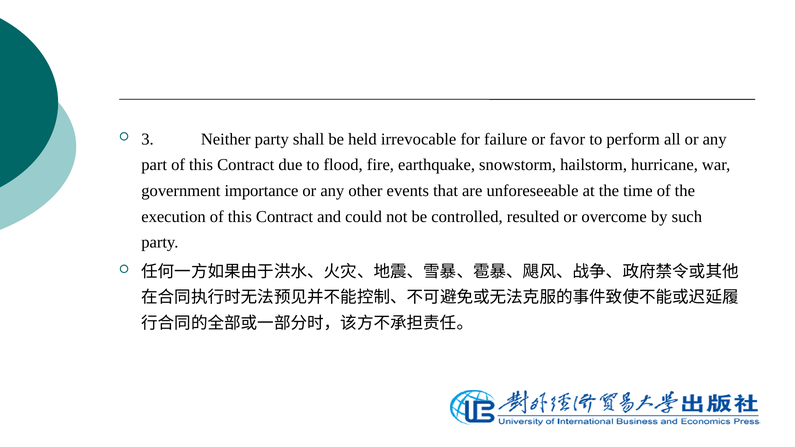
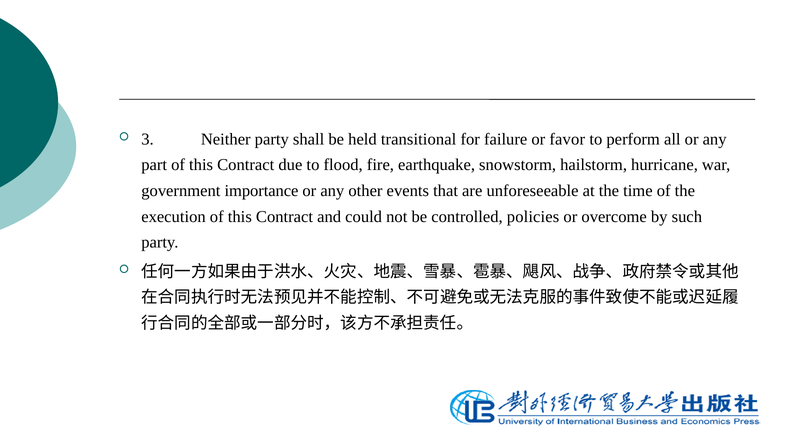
irrevocable: irrevocable -> transitional (419, 139)
resulted: resulted -> policies (533, 217)
